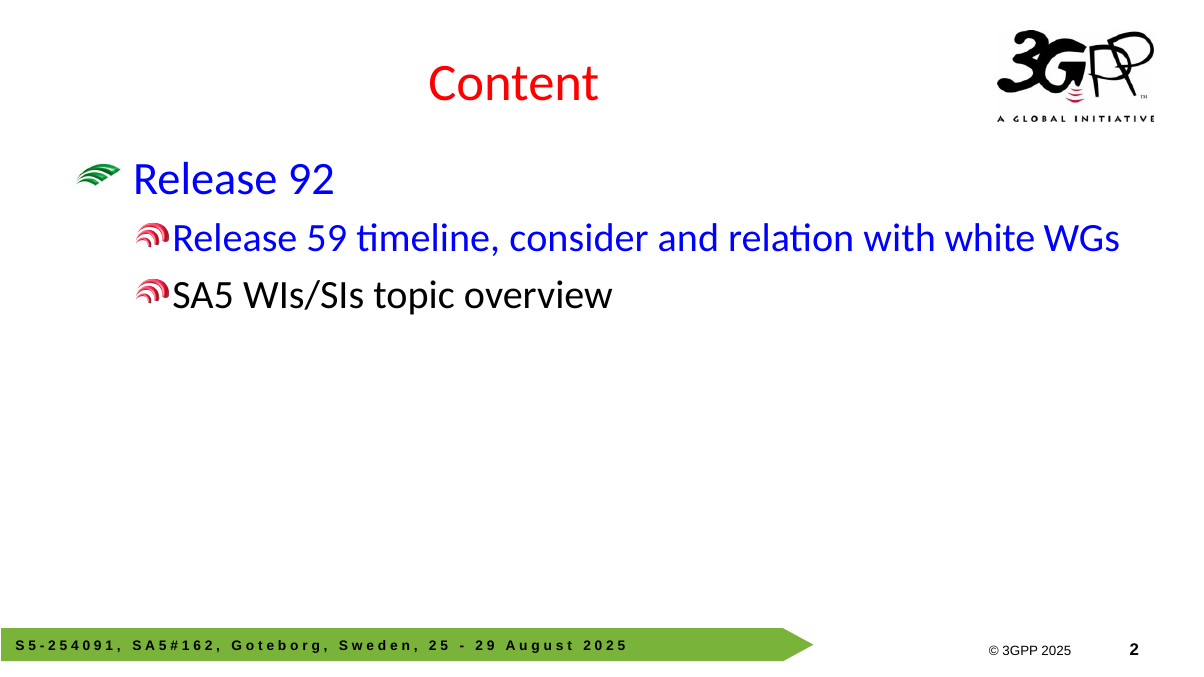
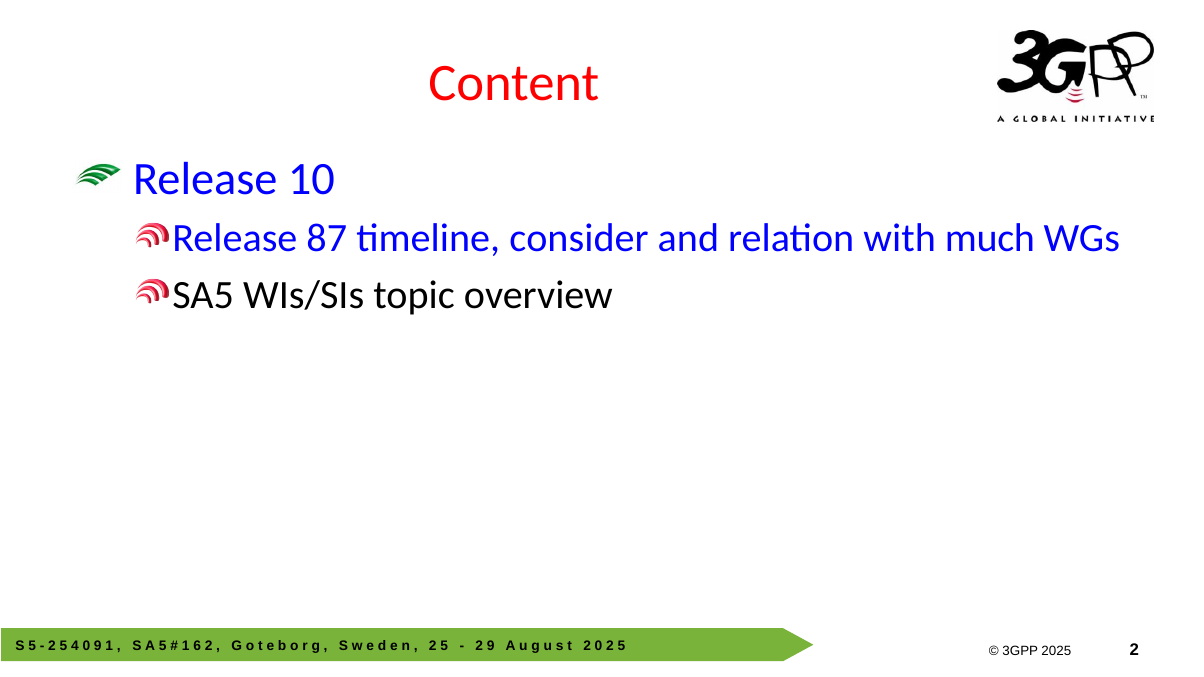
92: 92 -> 10 (311, 179)
59: 59 -> 87 (327, 239)
white: white -> much (990, 239)
